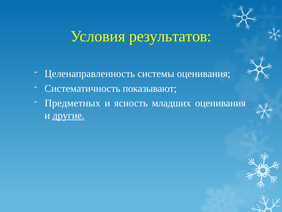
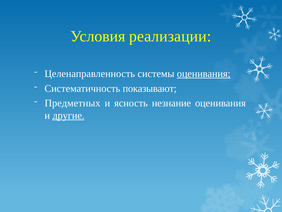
результатов: результатов -> реализации (170, 36)
оценивания underline: none -> present (204, 74)
младших: младших -> незнание (171, 103)
